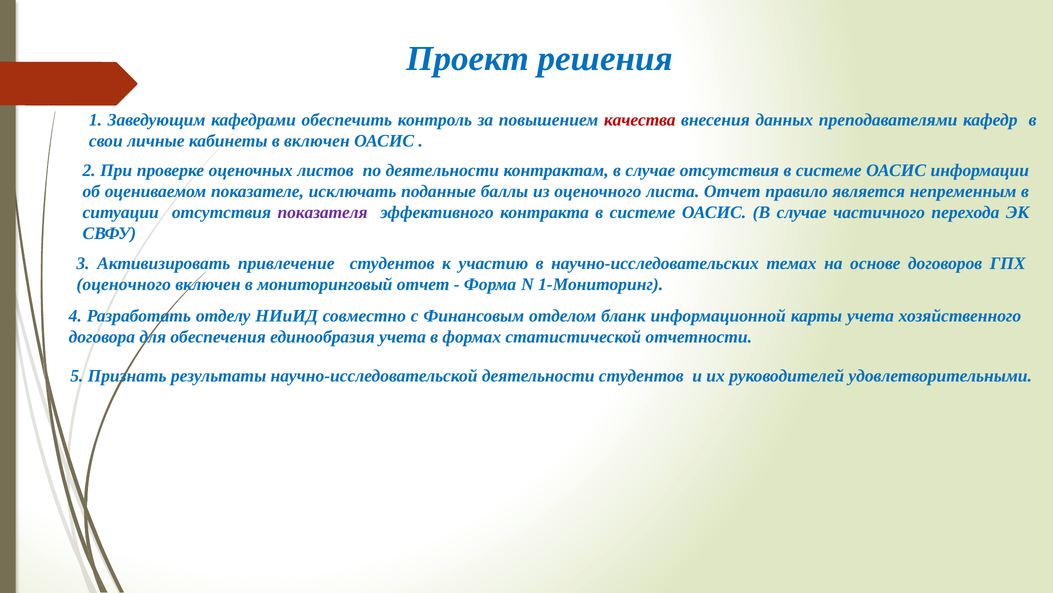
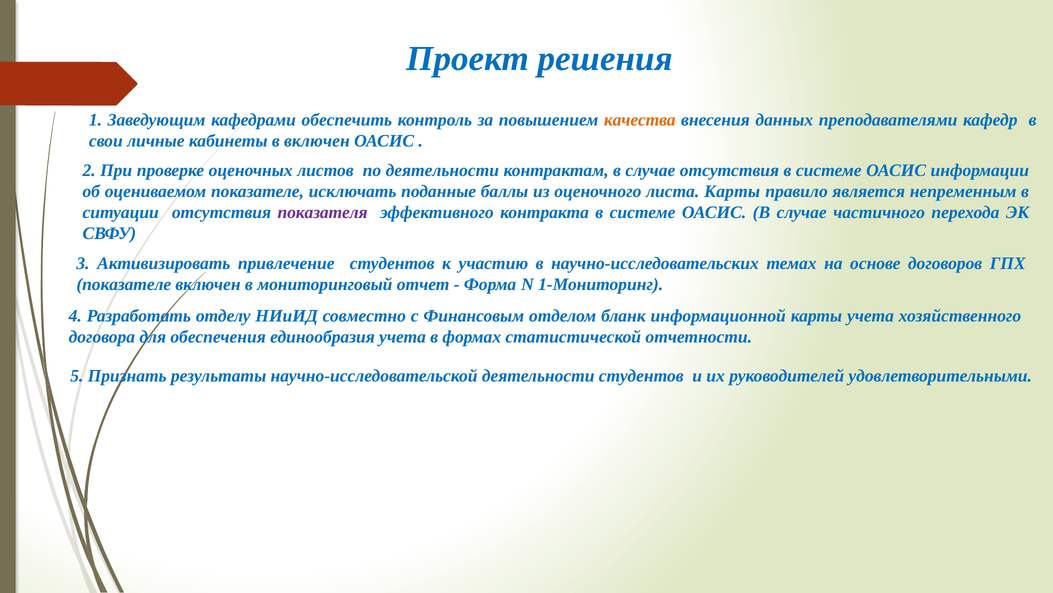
качества colour: red -> orange (640, 120)
листа Отчет: Отчет -> Карты (732, 191)
оценочного: оценочного -> показателе (124, 284)
